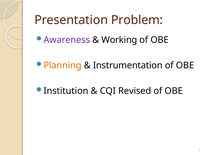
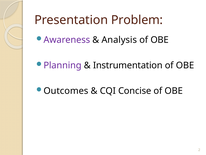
Working: Working -> Analysis (119, 40)
Planning colour: orange -> purple (63, 65)
Institution: Institution -> Outcomes (66, 91)
Revised: Revised -> Concise (135, 91)
